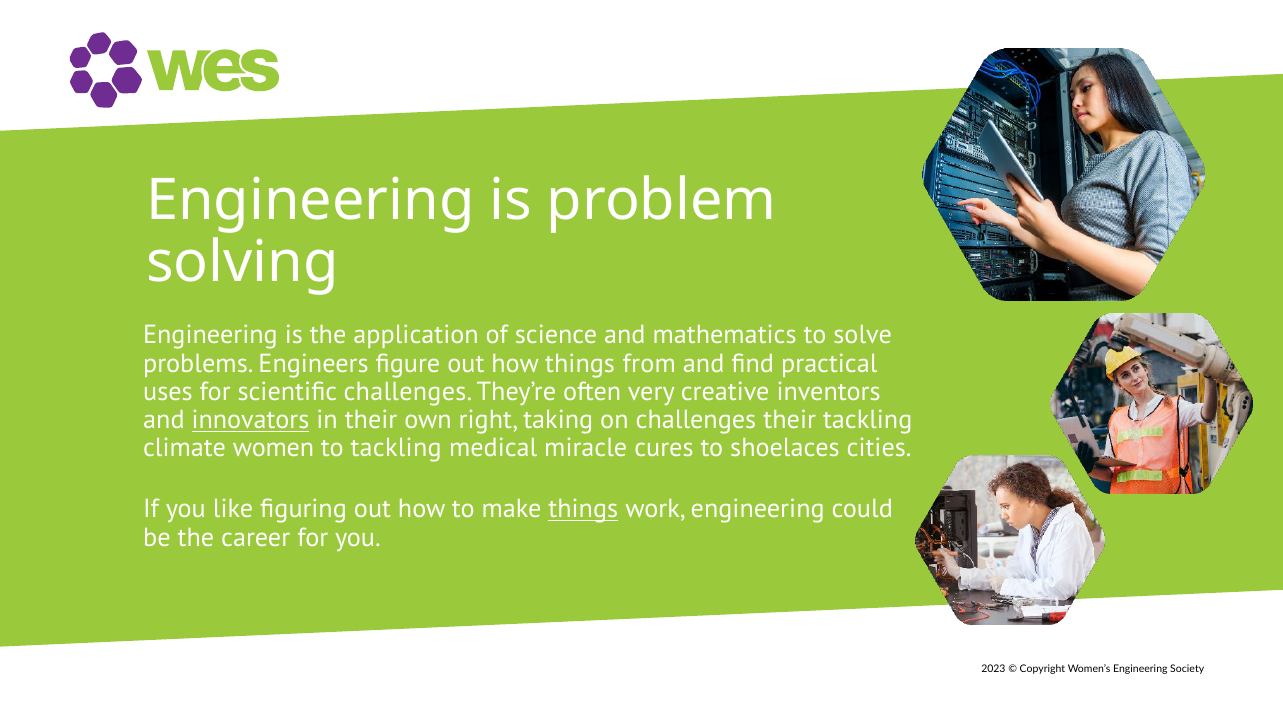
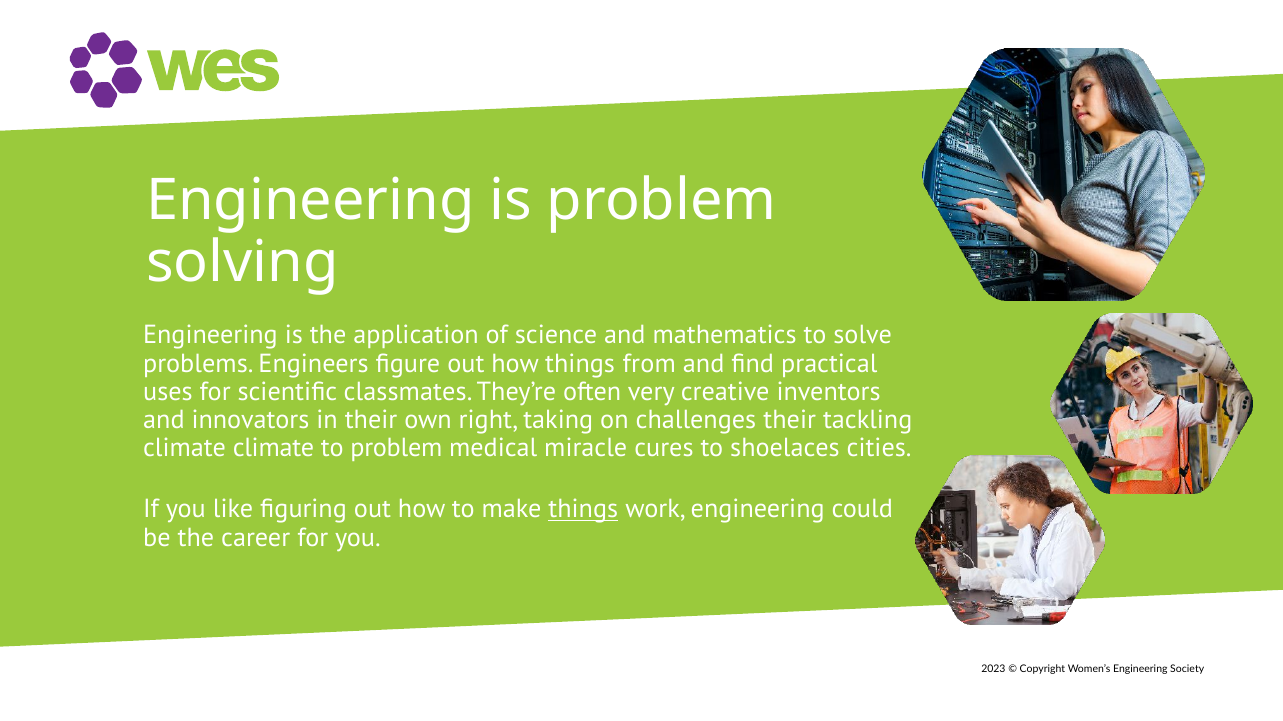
scientific challenges: challenges -> classmates (408, 392)
innovators underline: present -> none (250, 420)
climate women: women -> climate (274, 449)
to tackling: tackling -> problem (396, 449)
